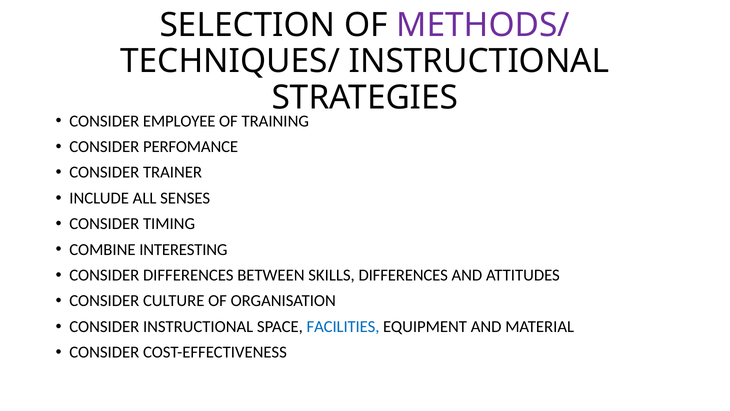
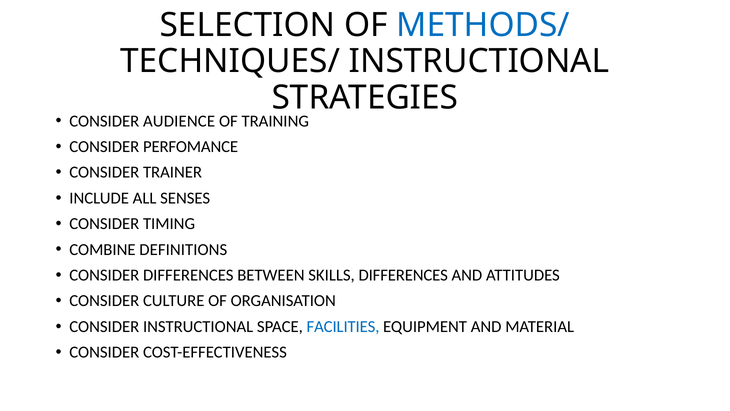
METHODS/ colour: purple -> blue (483, 25)
EMPLOYEE: EMPLOYEE -> AUDIENCE (179, 121)
INTERESTING: INTERESTING -> DEFINITIONS (183, 249)
